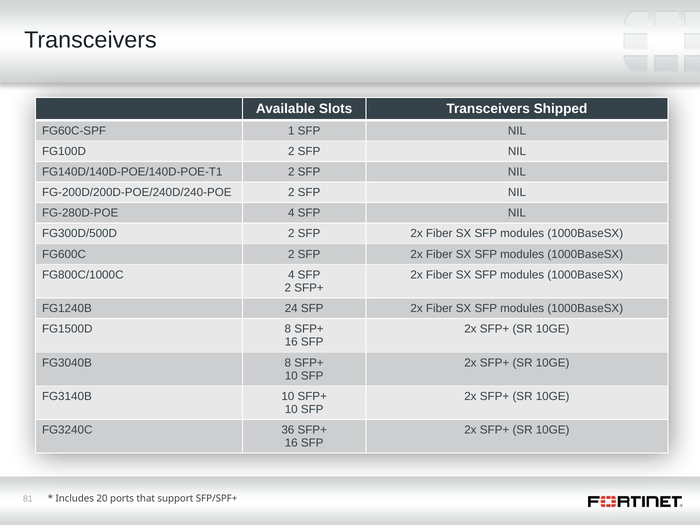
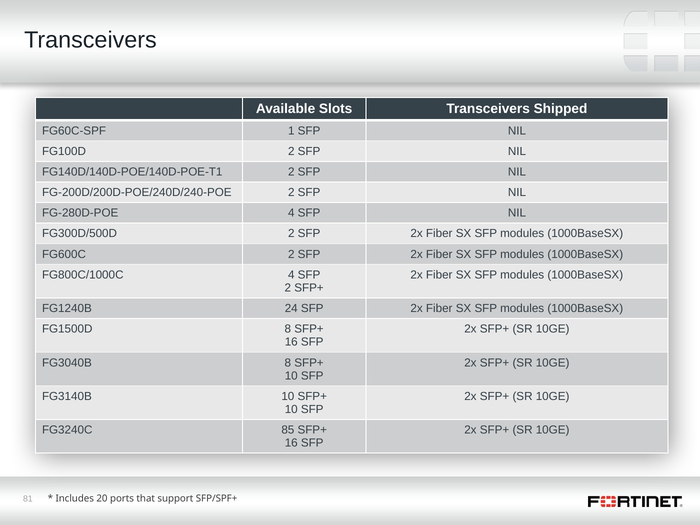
36: 36 -> 85 (288, 430)
